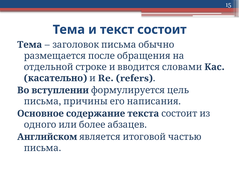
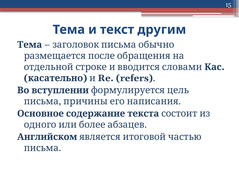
состоит: состоит -> другим (162, 30)
